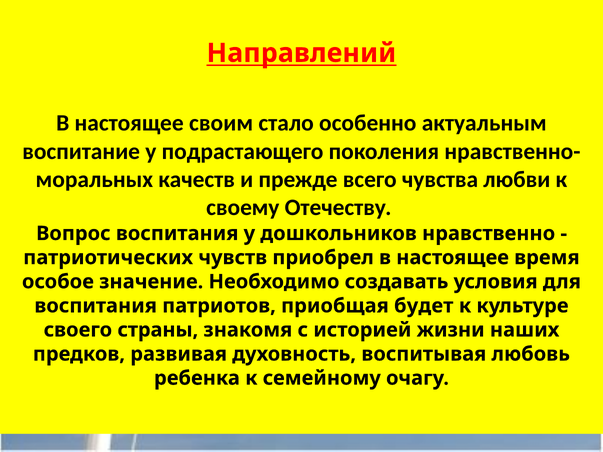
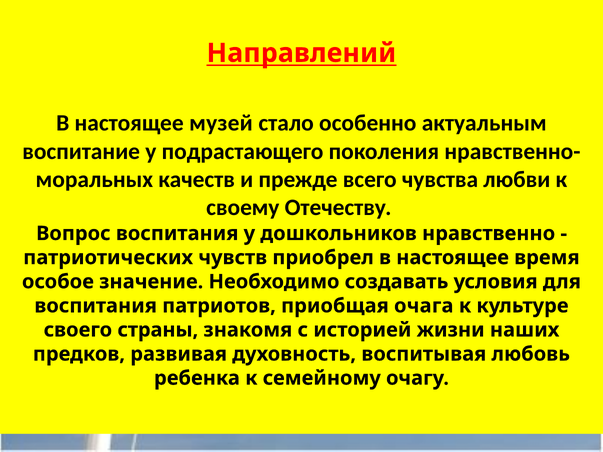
своим: своим -> музей (221, 123)
будет: будет -> очага (424, 306)
